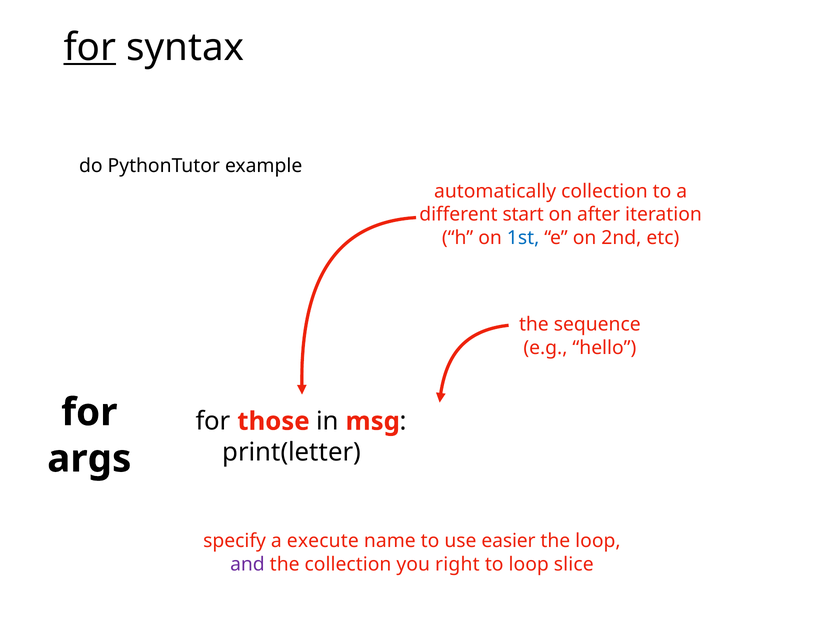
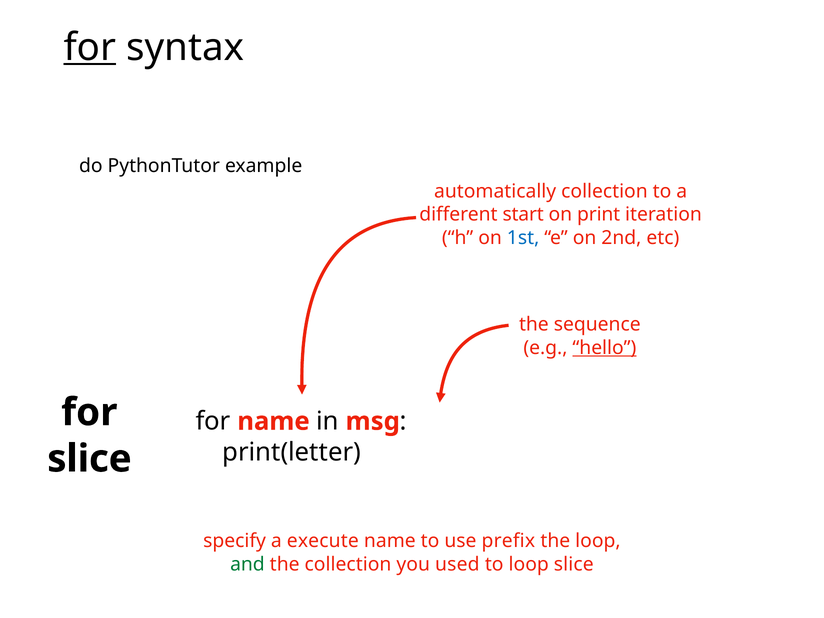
after: after -> print (599, 215)
hello underline: none -> present (604, 348)
for those: those -> name (274, 421)
args: args -> slice (89, 459)
easier: easier -> prefix (508, 541)
and colour: purple -> green (247, 564)
right: right -> used (457, 564)
